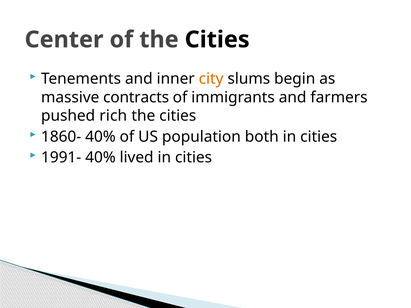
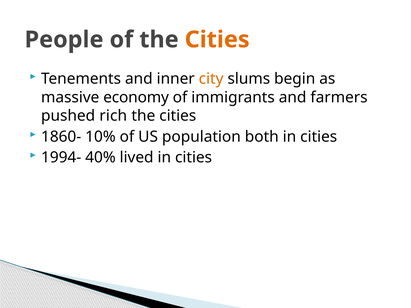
Center: Center -> People (64, 40)
Cities colour: black -> orange (217, 40)
contracts: contracts -> economy (136, 97)
1860- 40%: 40% -> 10% (100, 137)
1991-: 1991- -> 1994- (61, 158)
